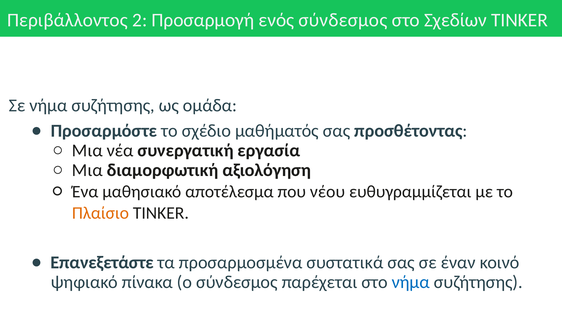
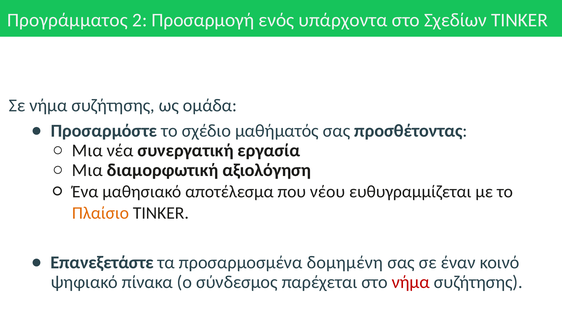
Περιβάλλοντος: Περιβάλλοντος -> Προγράμματος (67, 20)
ενός σύνδεσμος: σύνδεσμος -> υπάρχοντα (343, 20)
συστατικά: συστατικά -> δομημένη (345, 263)
νήμα colour: blue -> red (411, 282)
